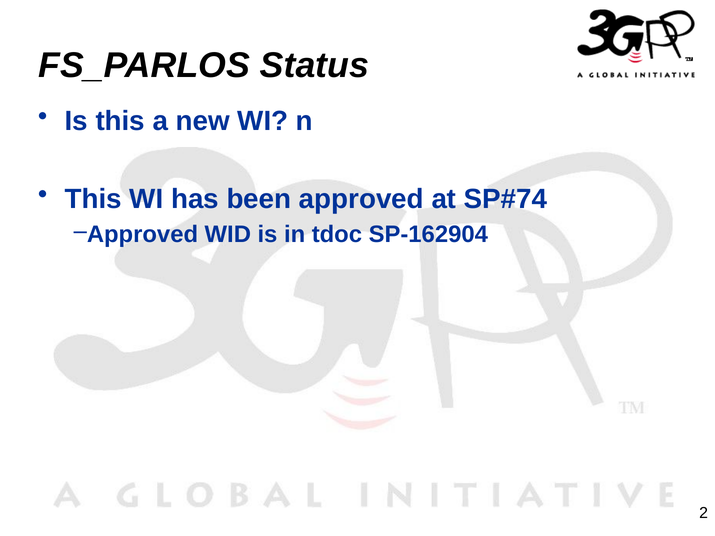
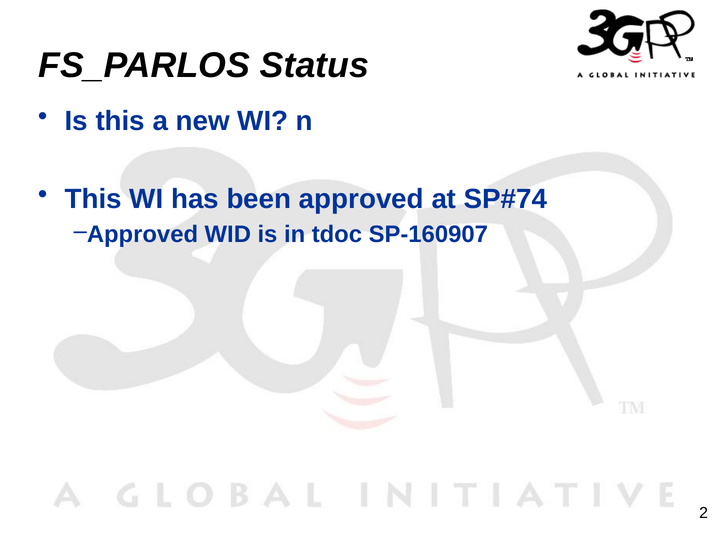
SP-162904: SP-162904 -> SP-160907 (428, 235)
